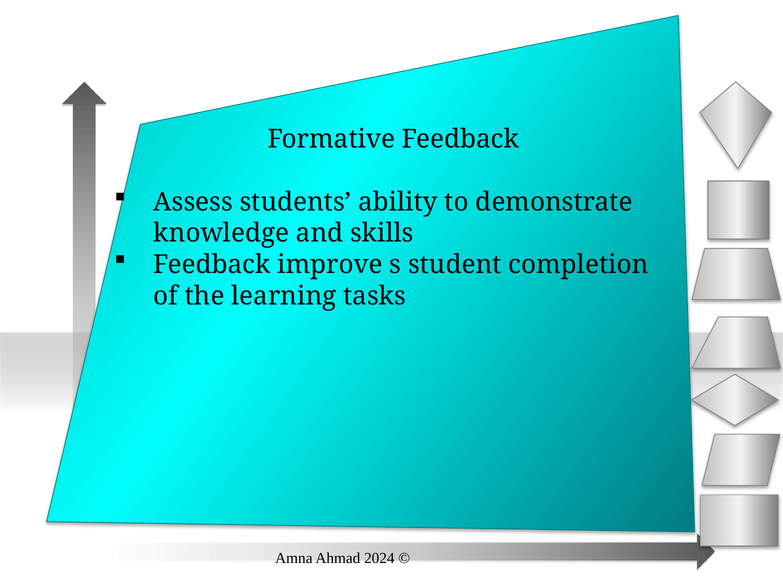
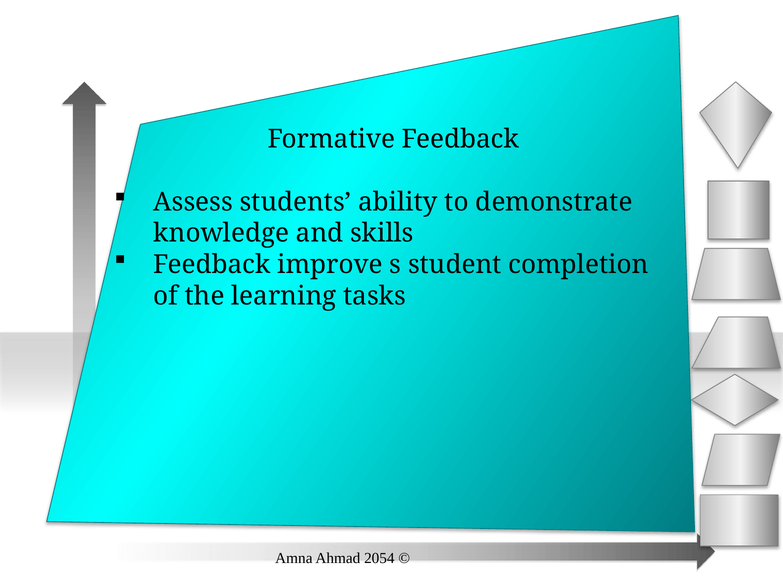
2024: 2024 -> 2054 (379, 558)
